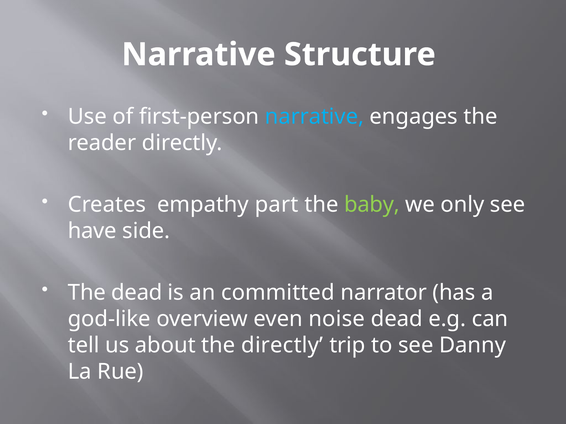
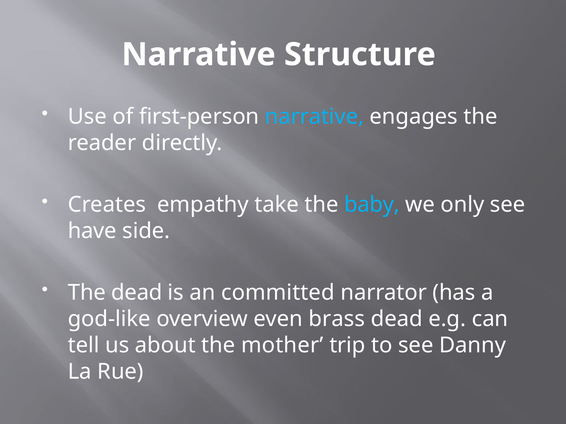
part: part -> take (277, 205)
baby colour: light green -> light blue (372, 205)
noise: noise -> brass (337, 319)
the directly: directly -> mother (282, 346)
